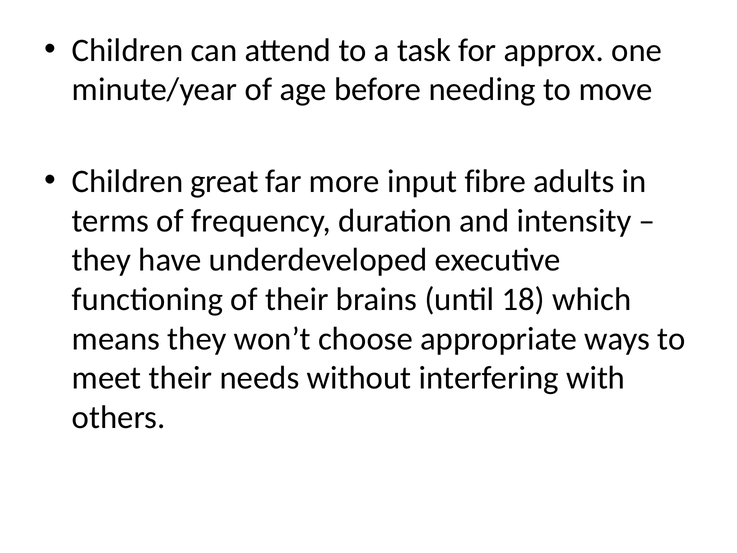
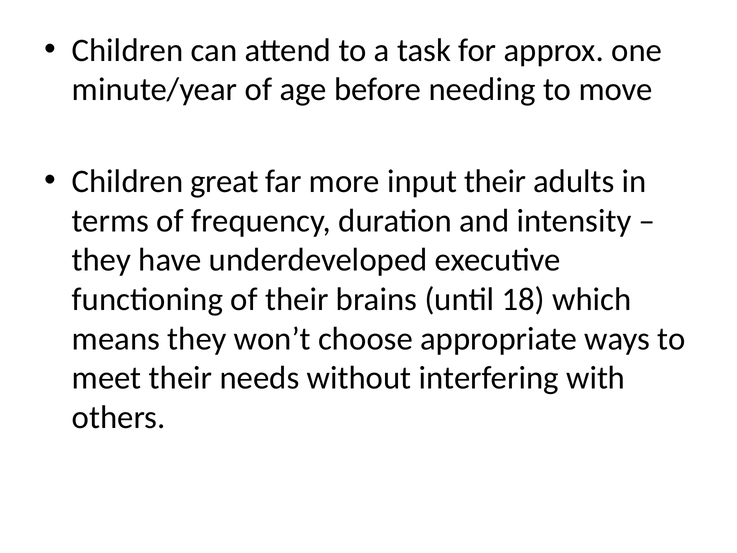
input fibre: fibre -> their (495, 181)
